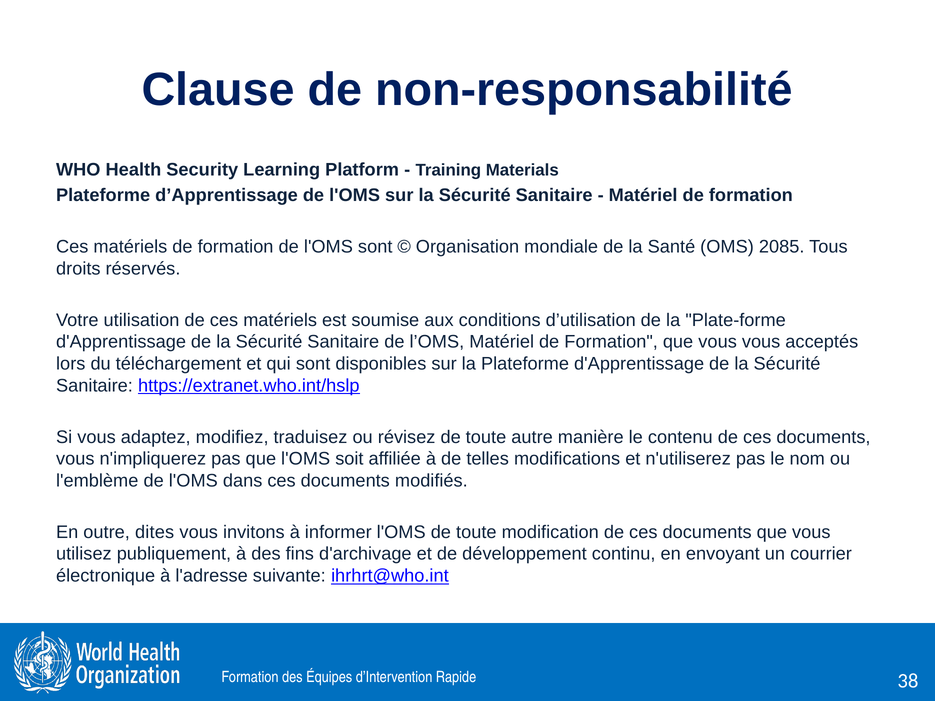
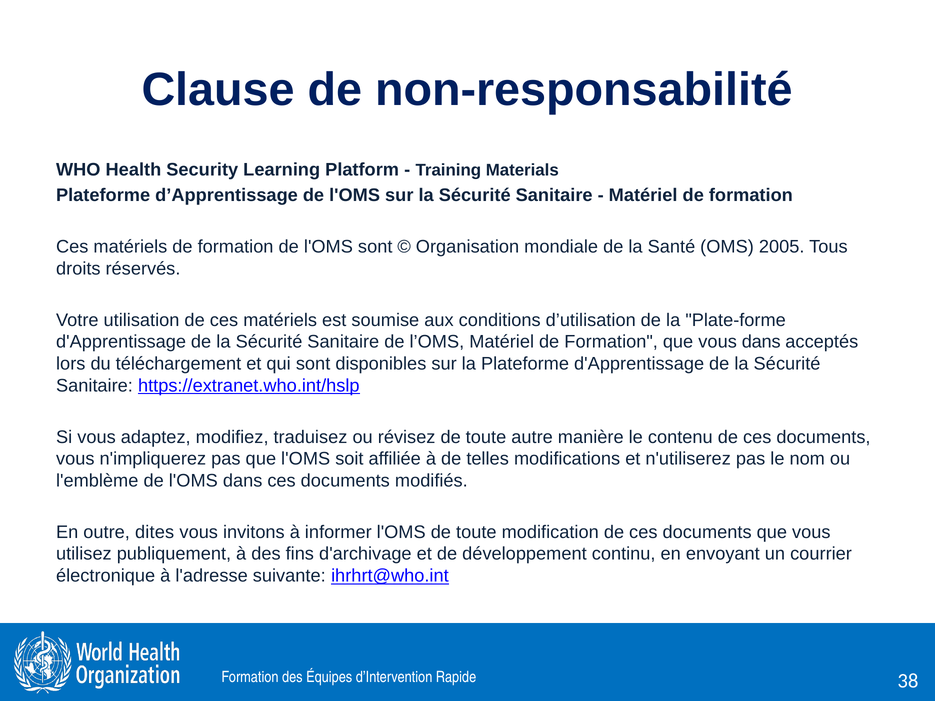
2085: 2085 -> 2005 (782, 247)
vous vous: vous -> dans (761, 342)
